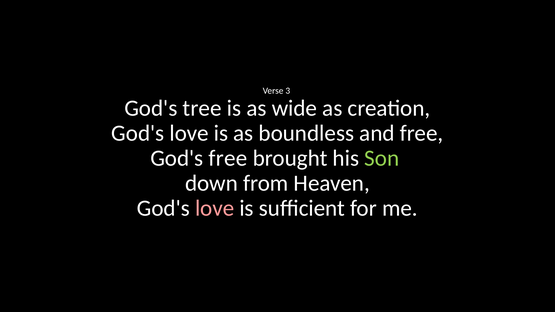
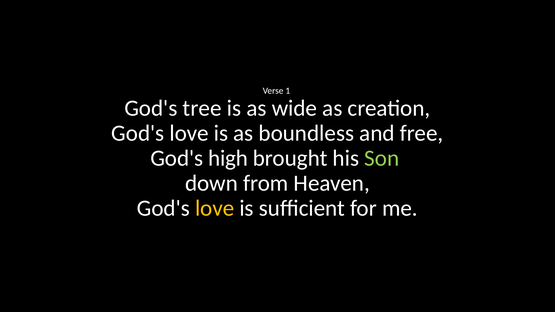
3: 3 -> 1 (288, 91)
God's free: free -> high (228, 158)
love colour: pink -> yellow (215, 208)
